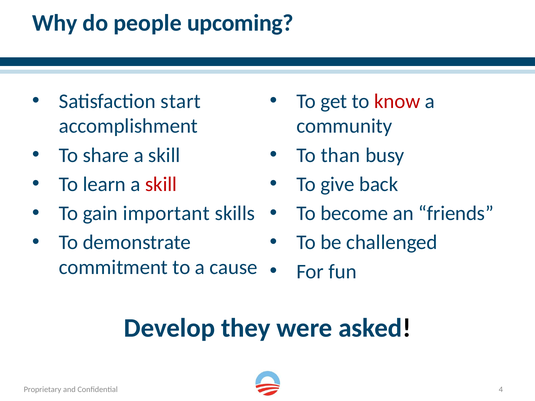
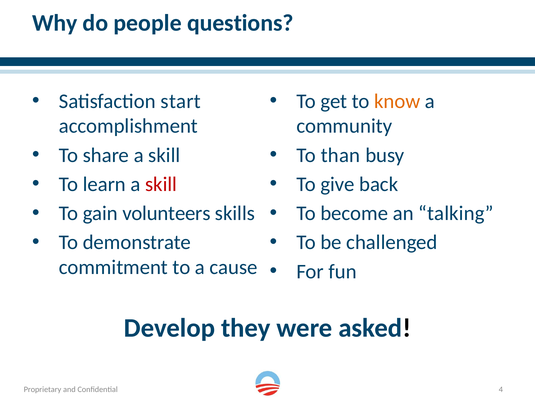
upcoming: upcoming -> questions (240, 23)
know colour: red -> orange (397, 101)
important: important -> volunteers (166, 213)
friends: friends -> talking (456, 213)
